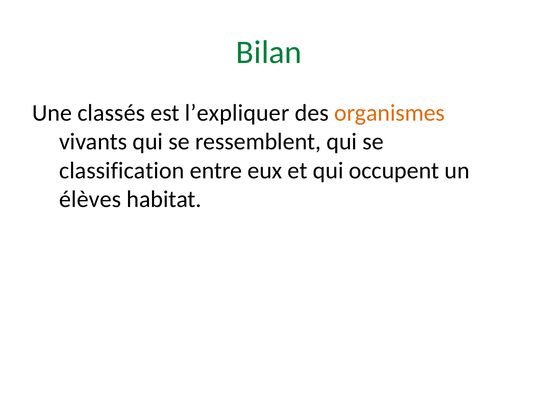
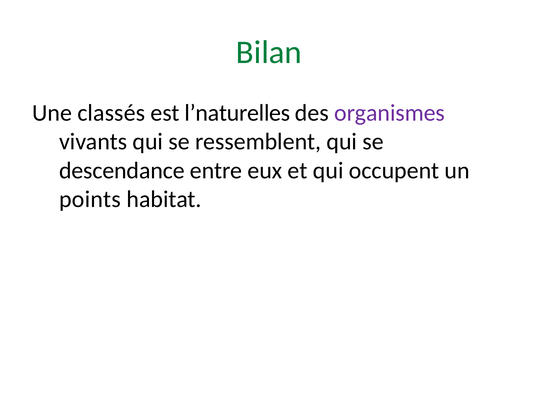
l’expliquer: l’expliquer -> l’naturelles (237, 113)
organismes colour: orange -> purple (390, 113)
classification: classification -> descendance (122, 170)
élèves: élèves -> points (90, 199)
